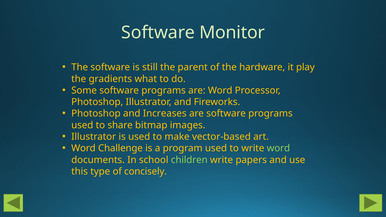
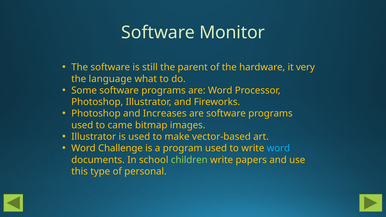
play: play -> very (305, 67)
gradients: gradients -> language (110, 79)
share: share -> came (120, 125)
word colour: light green -> light blue (278, 148)
concisely: concisely -> personal (145, 172)
